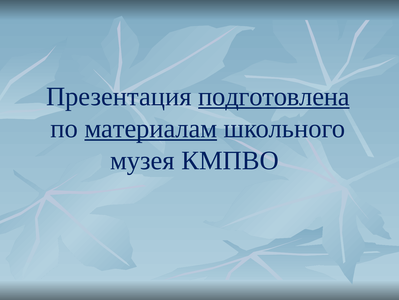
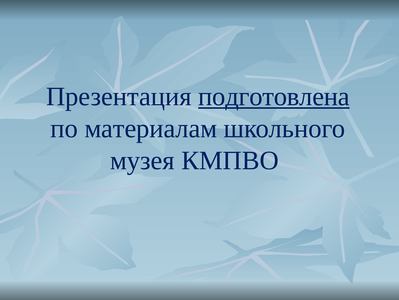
материалам underline: present -> none (151, 128)
